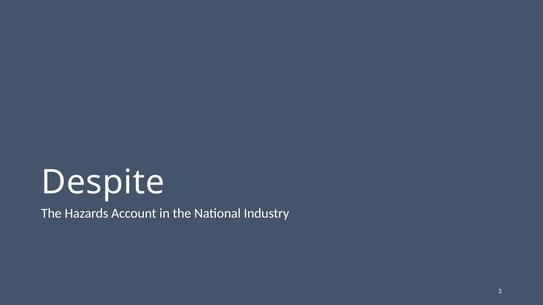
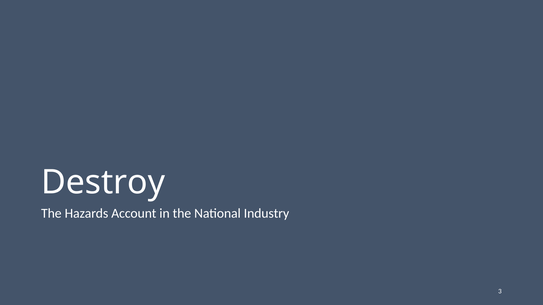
Despite: Despite -> Destroy (103, 183)
